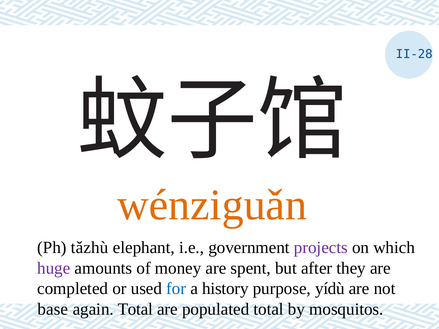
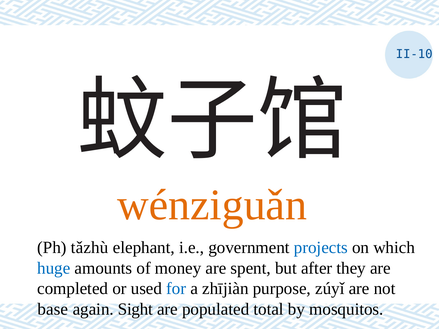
II-28: II-28 -> II-10 (414, 54)
projects colour: purple -> blue (321, 248)
huge colour: purple -> blue (54, 268)
history: history -> zhījiàn (225, 289)
yídù: yídù -> zúyǐ (330, 289)
again Total: Total -> Sight (135, 309)
